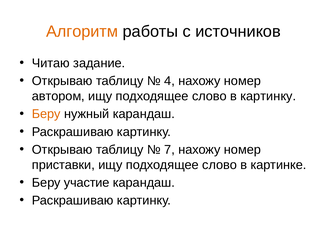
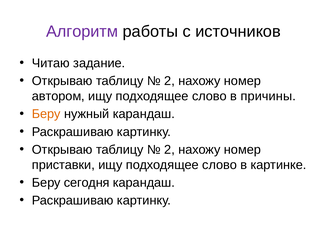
Алгоритм colour: orange -> purple (82, 31)
4: 4 -> 2 (169, 81)
в картинку: картинку -> причины (268, 96)
7: 7 -> 2 (169, 150)
участие: участие -> сегодня (87, 183)
